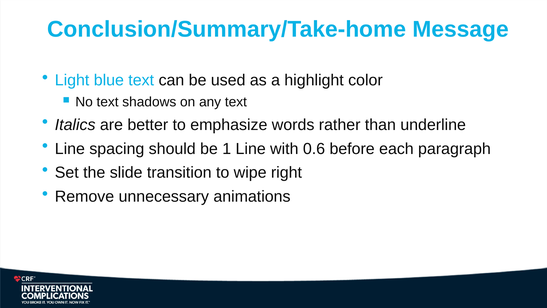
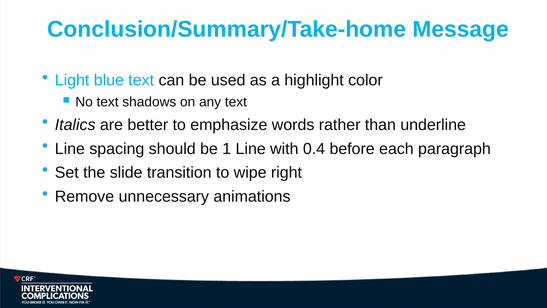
0.6: 0.6 -> 0.4 (314, 149)
